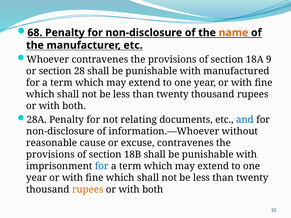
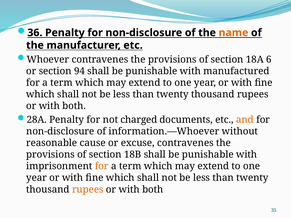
68: 68 -> 36 (35, 33)
9: 9 -> 6 (269, 59)
28: 28 -> 94 (79, 71)
relating: relating -> charged (139, 120)
and colour: blue -> orange (245, 120)
for colour: blue -> orange (102, 166)
